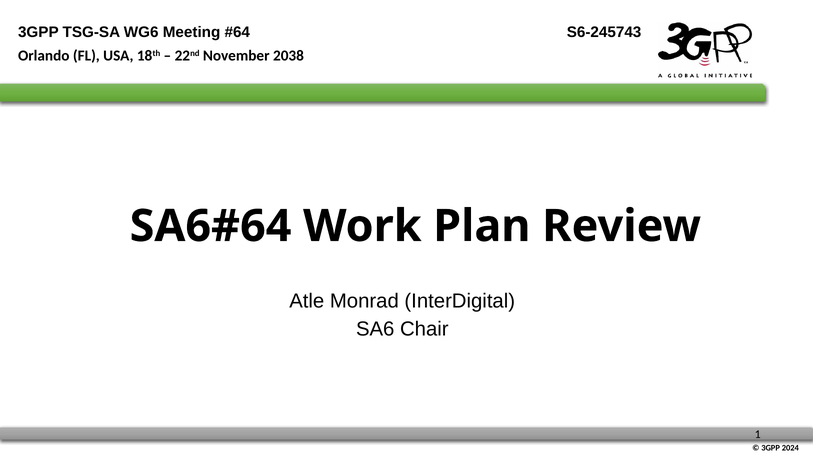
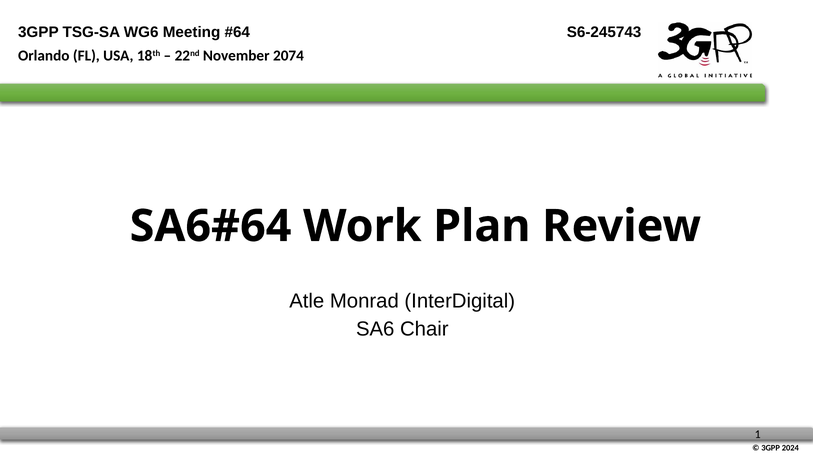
2038: 2038 -> 2074 (288, 56)
